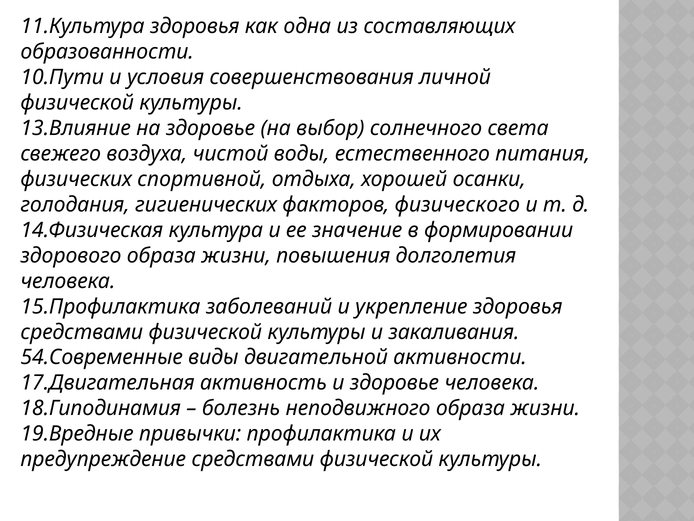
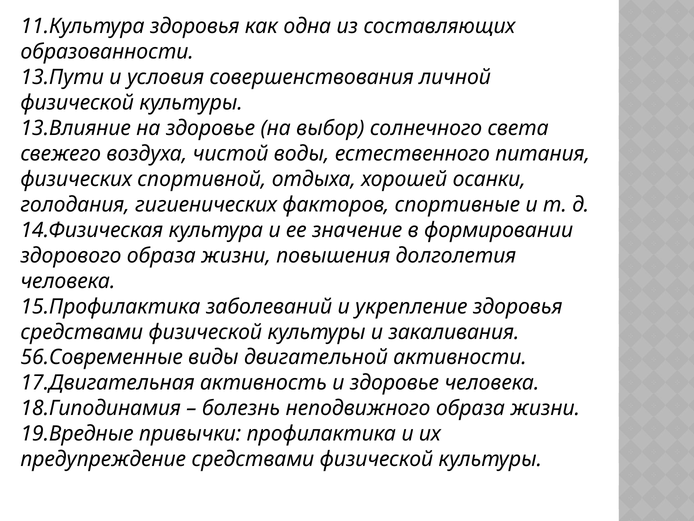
10.Пути: 10.Пути -> 13.Пути (62, 77)
физического: физического -> спортивные (457, 205)
54.Современные: 54.Современные -> 56.Современные (102, 357)
